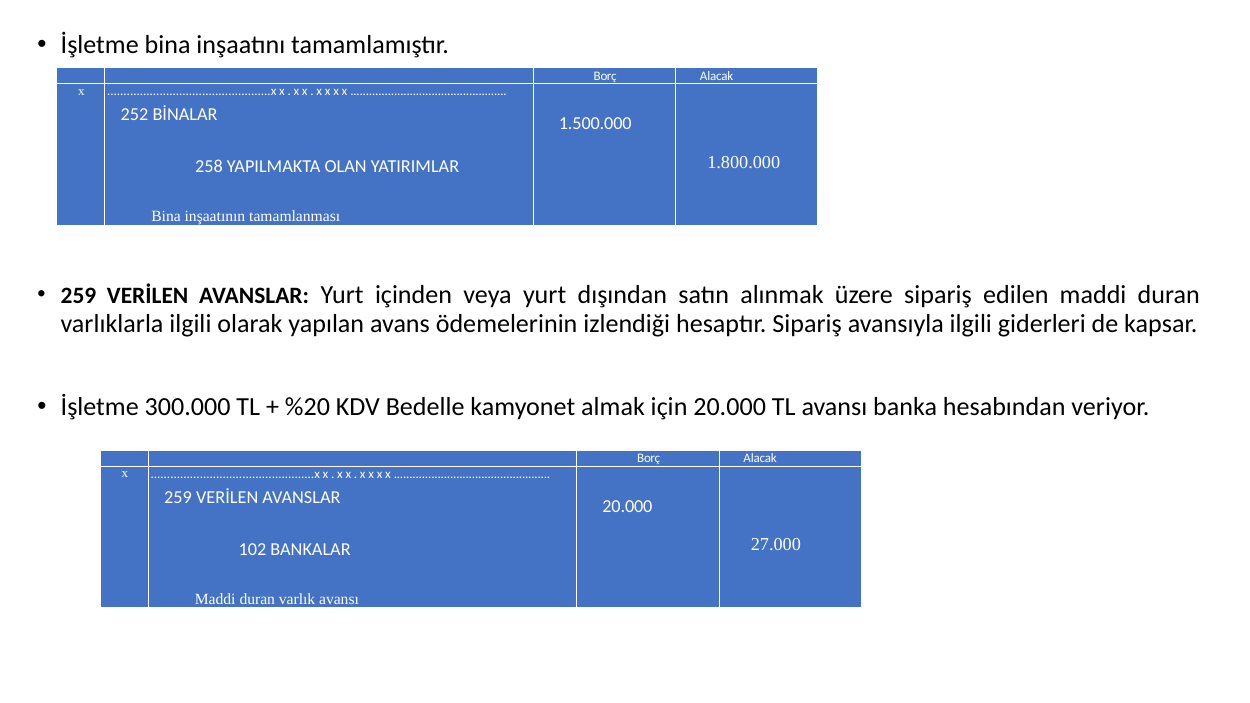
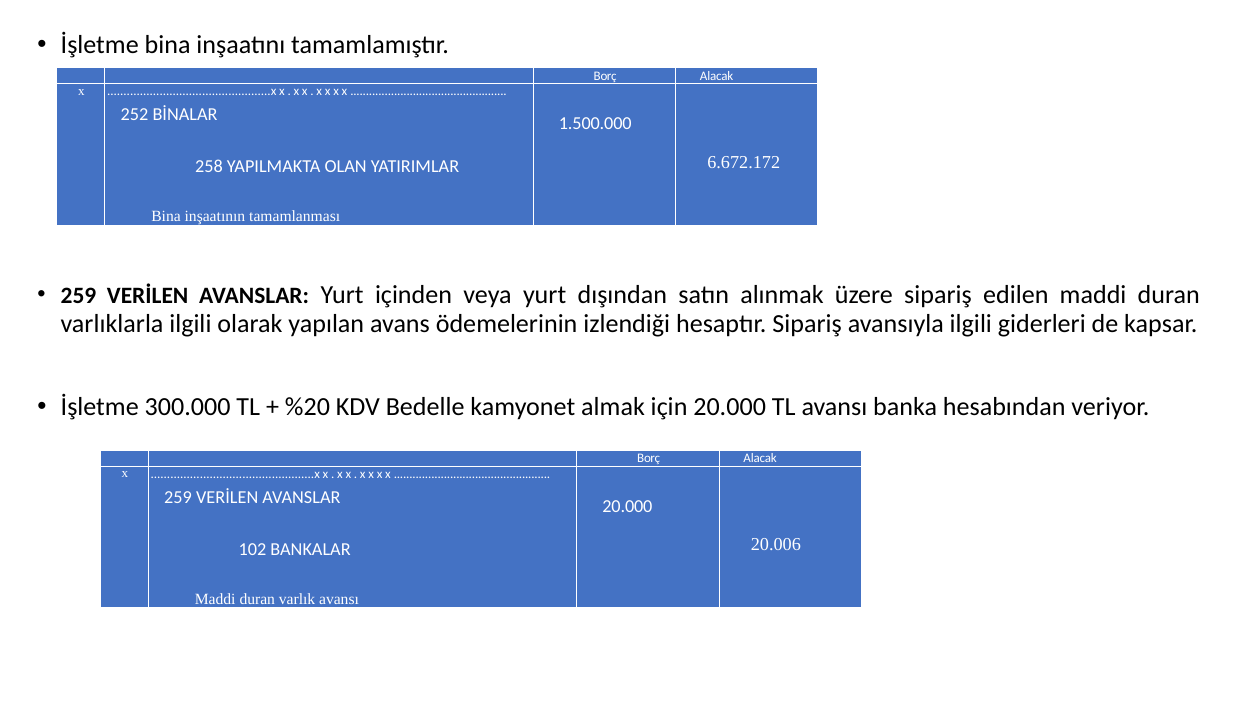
1.800.000: 1.800.000 -> 6.672.172 (744, 162)
27.000: 27.000 -> 20.006 (776, 545)
